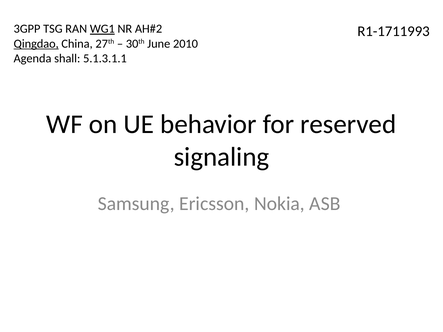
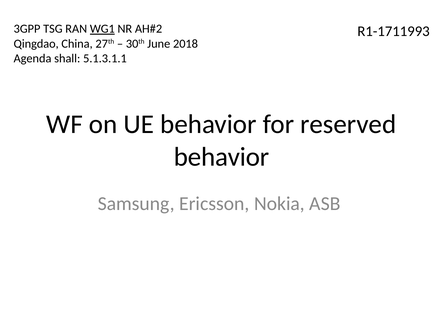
Qingdao underline: present -> none (36, 44)
2010: 2010 -> 2018 (185, 44)
signaling: signaling -> behavior (222, 157)
